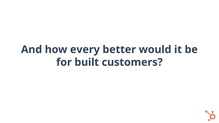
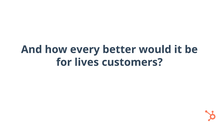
built: built -> lives (87, 62)
